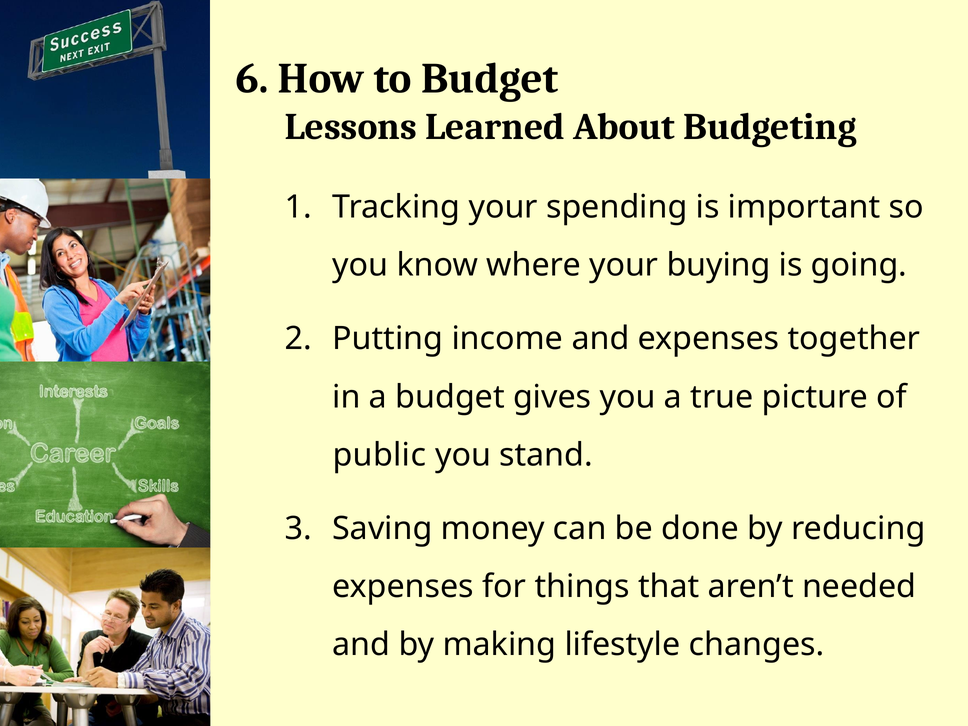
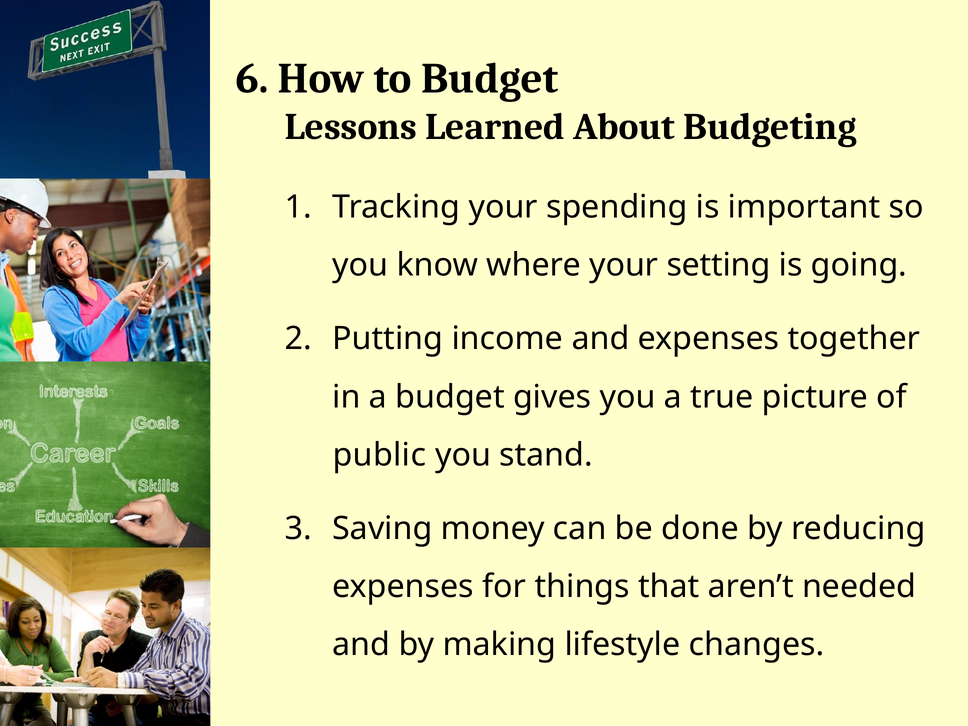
buying: buying -> setting (719, 265)
